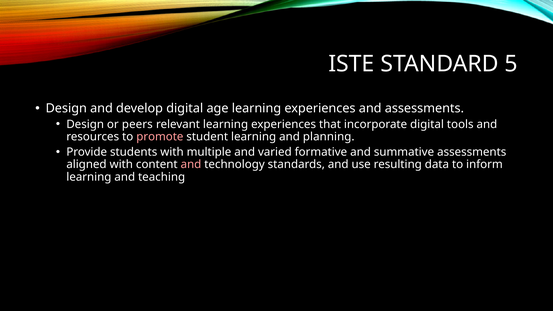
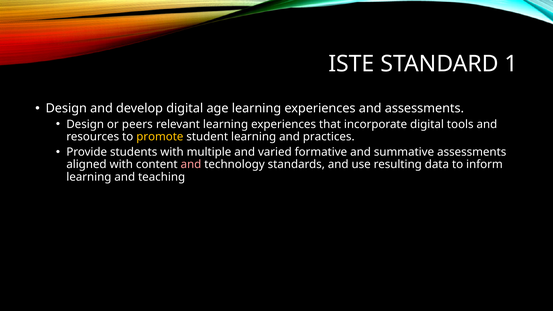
5: 5 -> 1 (511, 64)
promote colour: pink -> yellow (160, 137)
planning: planning -> practices (329, 137)
